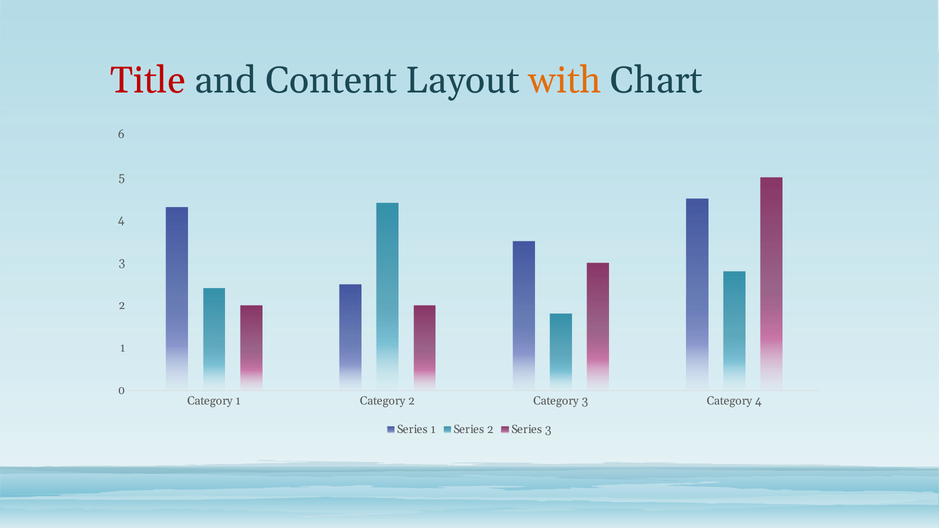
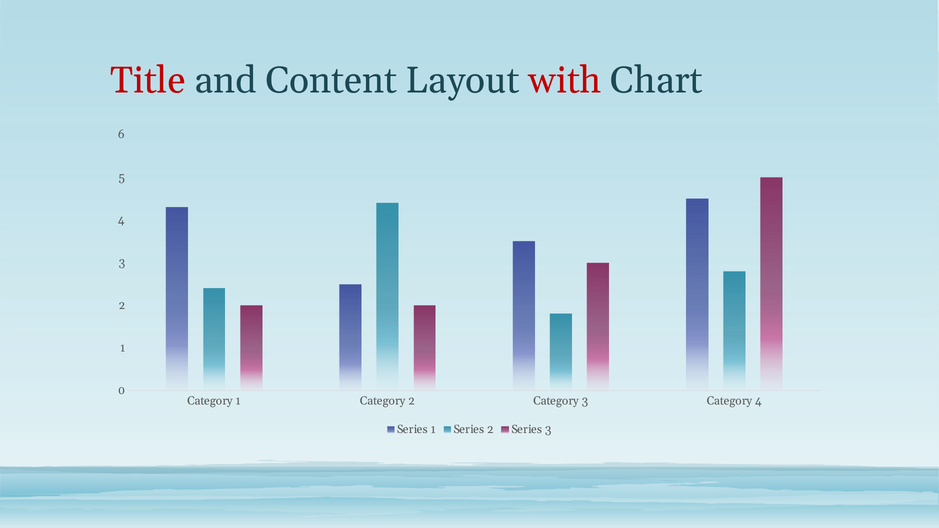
with colour: orange -> red (565, 80)
